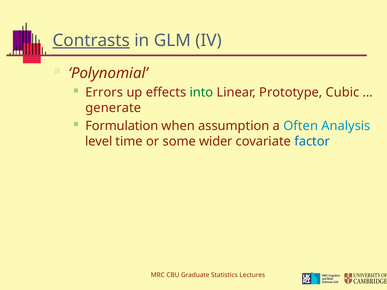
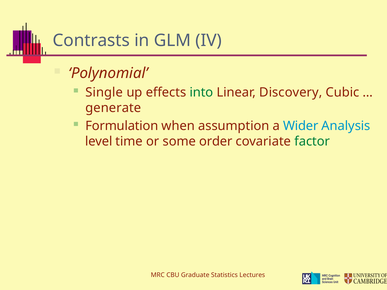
Contrasts underline: present -> none (91, 41)
Errors: Errors -> Single (104, 93)
Prototype: Prototype -> Discovery (291, 93)
Often: Often -> Wider (301, 126)
wider: wider -> order (216, 142)
factor colour: blue -> green (312, 142)
